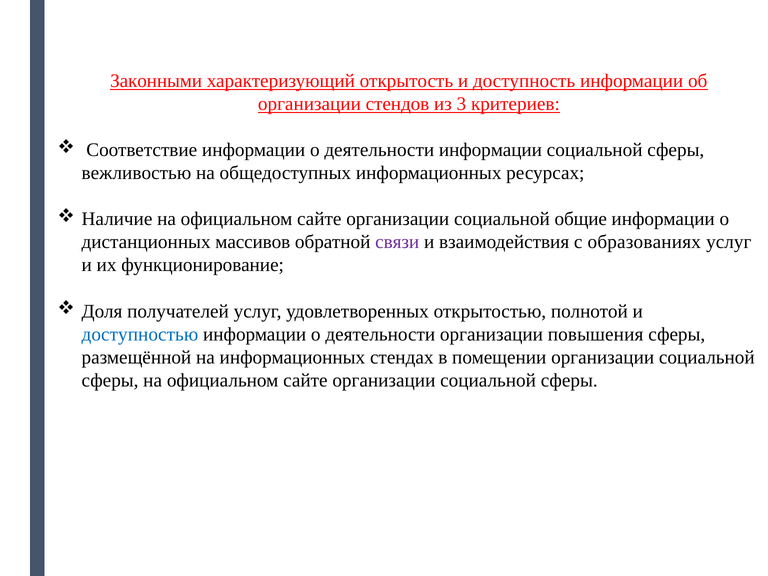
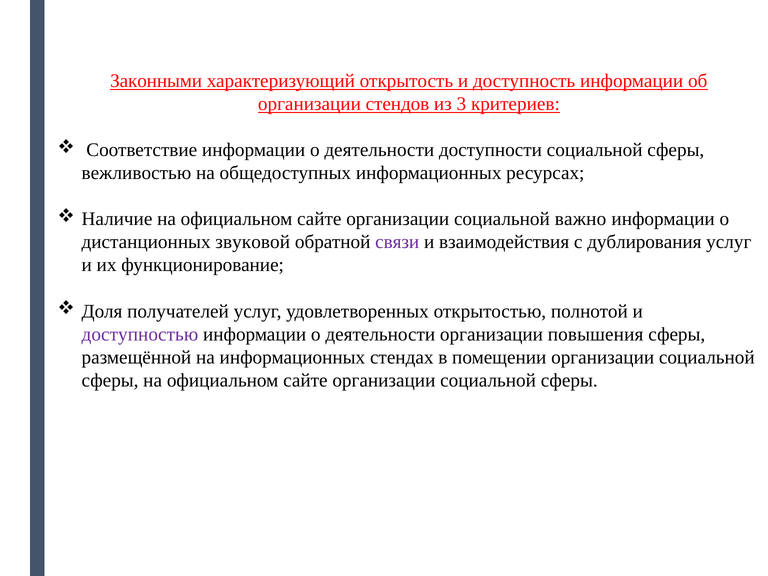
деятельности информации: информации -> доступности (490, 150)
общие: общие -> важно (581, 219)
массивов: массивов -> звуковой (253, 242)
образованиях: образованиях -> дублирования (644, 242)
доступностью colour: blue -> purple (140, 334)
